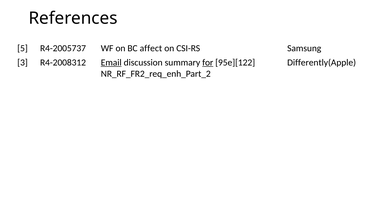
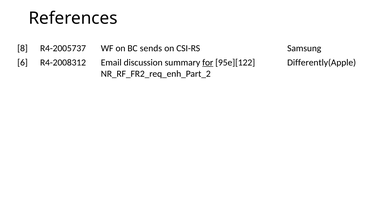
5: 5 -> 8 (23, 48)
affect: affect -> sends (151, 48)
3: 3 -> 6 (23, 63)
Email underline: present -> none (111, 63)
